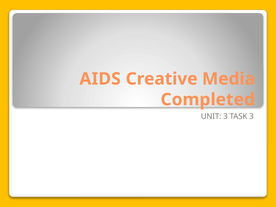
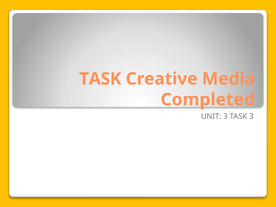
AIDS: AIDS -> TASK (100, 79)
